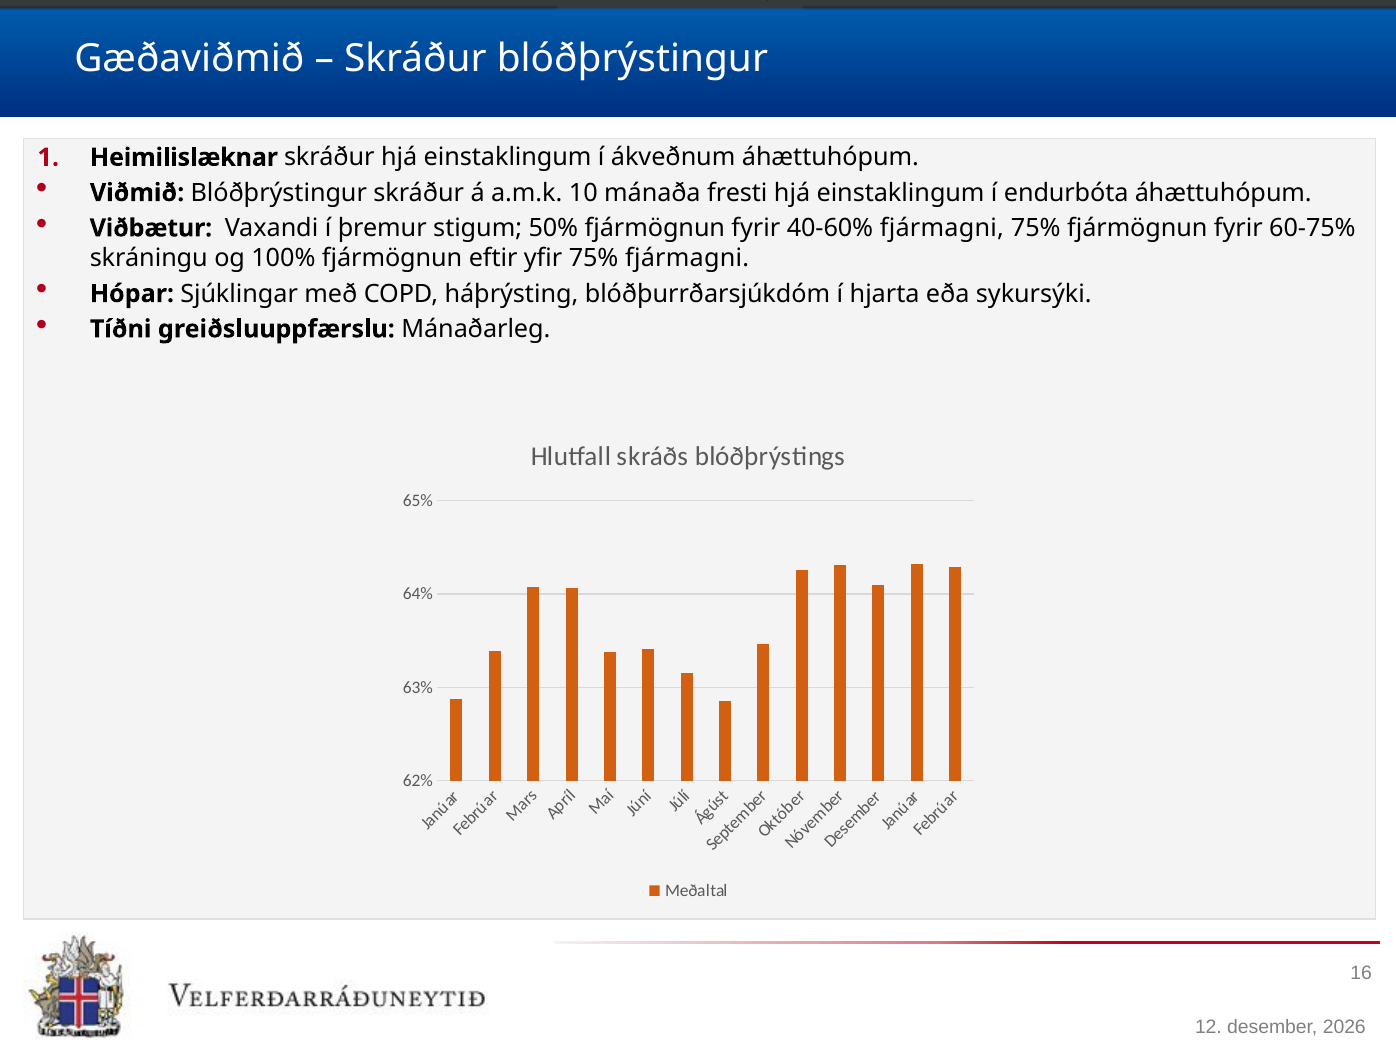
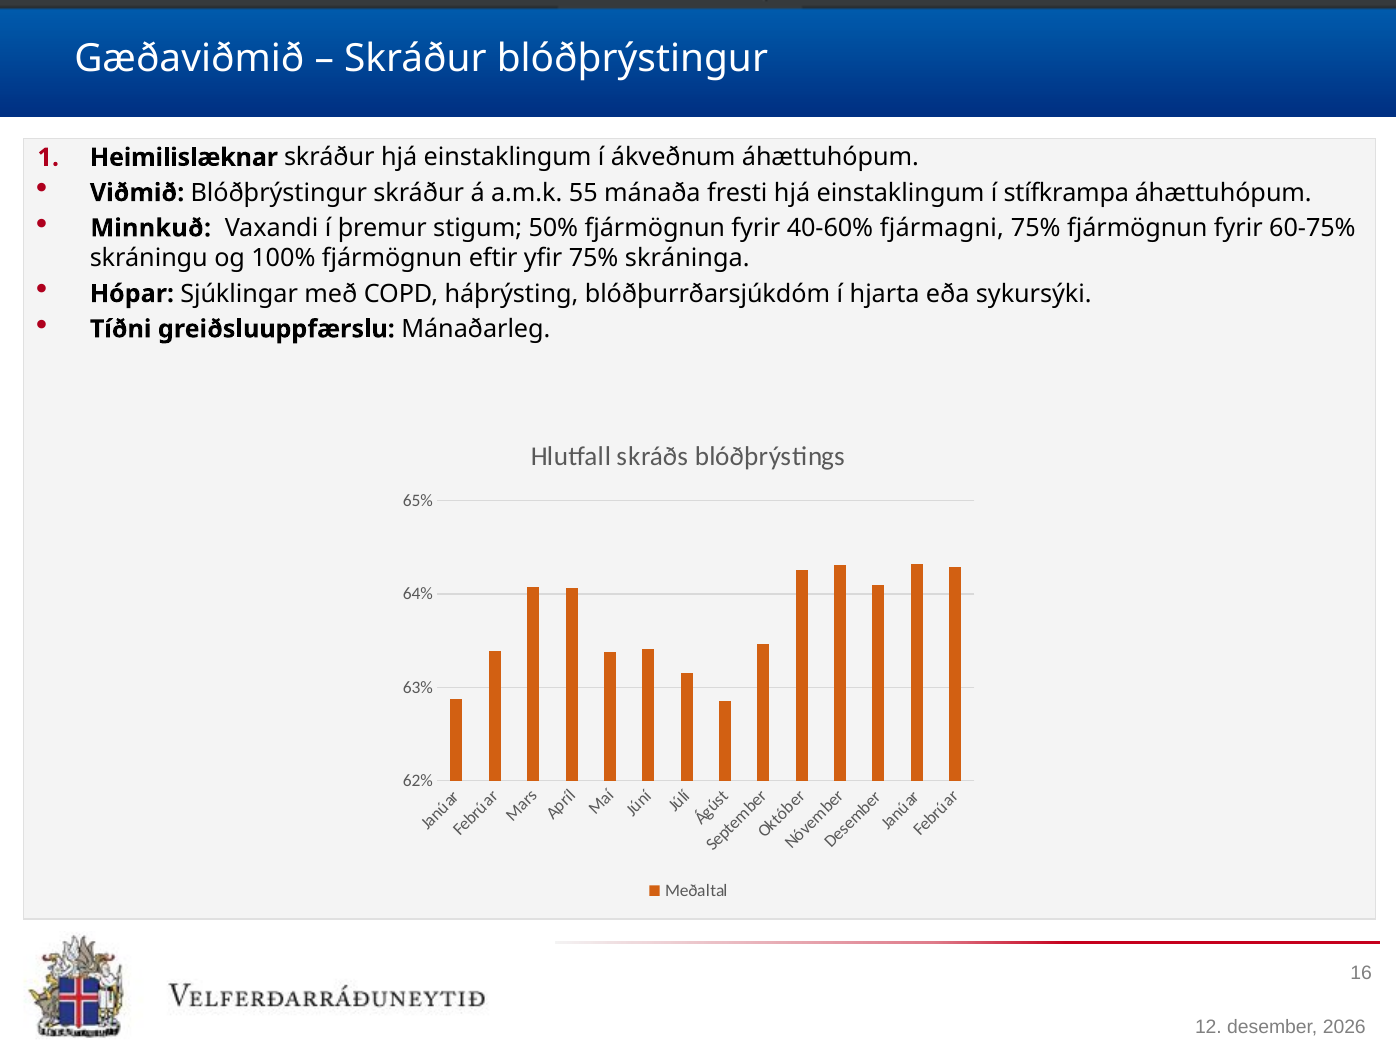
10: 10 -> 55 (583, 193)
endurbóta: endurbóta -> stífkrampa (1066, 193)
Viðbætur: Viðbætur -> Minnkuð (151, 228)
75% fjármagni: fjármagni -> skráninga (687, 258)
